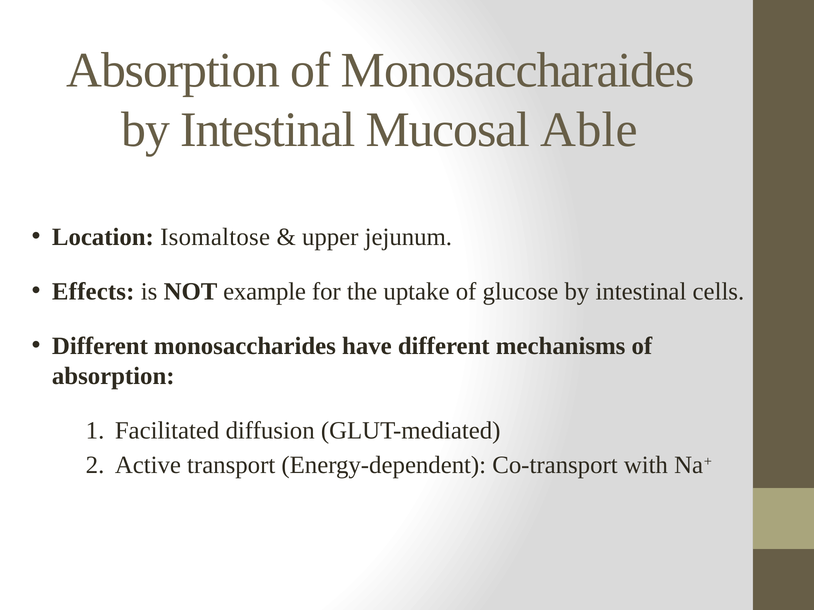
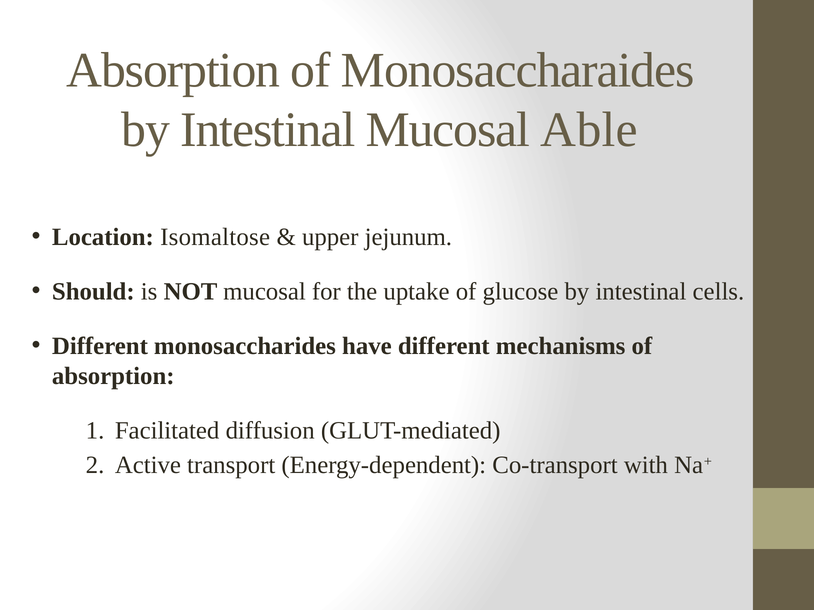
Effects: Effects -> Should (93, 292)
NOT example: example -> mucosal (264, 292)
